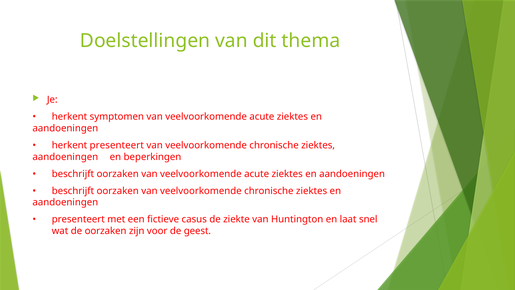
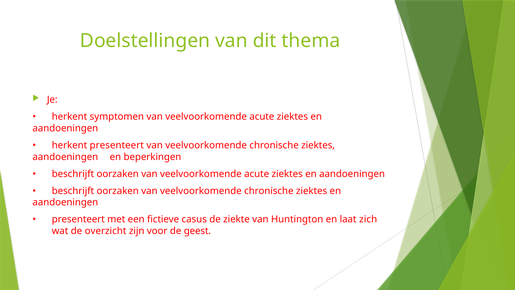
snel: snel -> zich (368, 219)
de oorzaken: oorzaken -> overzicht (106, 231)
